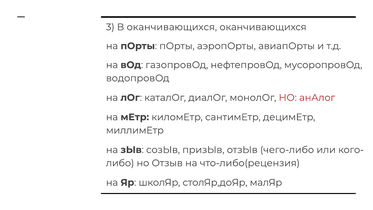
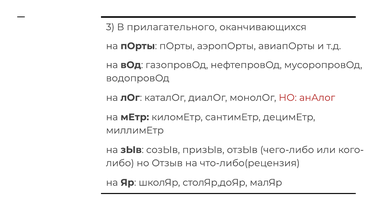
В оканчивающихся: оканчивающихся -> прилагательного (172, 27)
